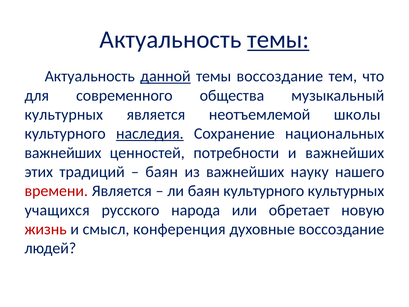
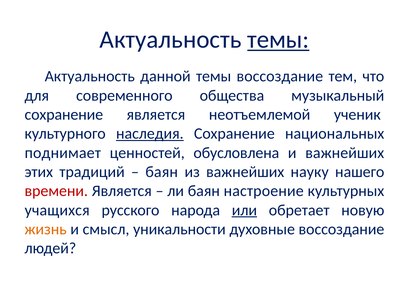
данной underline: present -> none (165, 76)
культурных: культурных -> сохранение (64, 114)
школы: школы -> ученик (357, 114)
важнейших: важнейших -> поднимает (63, 153)
потребности: потребности -> обусловлена (236, 153)
баян культурного: культурного -> настроение (264, 191)
или underline: none -> present (244, 210)
жизнь colour: red -> orange (46, 229)
конференция: конференция -> уникальности (179, 229)
